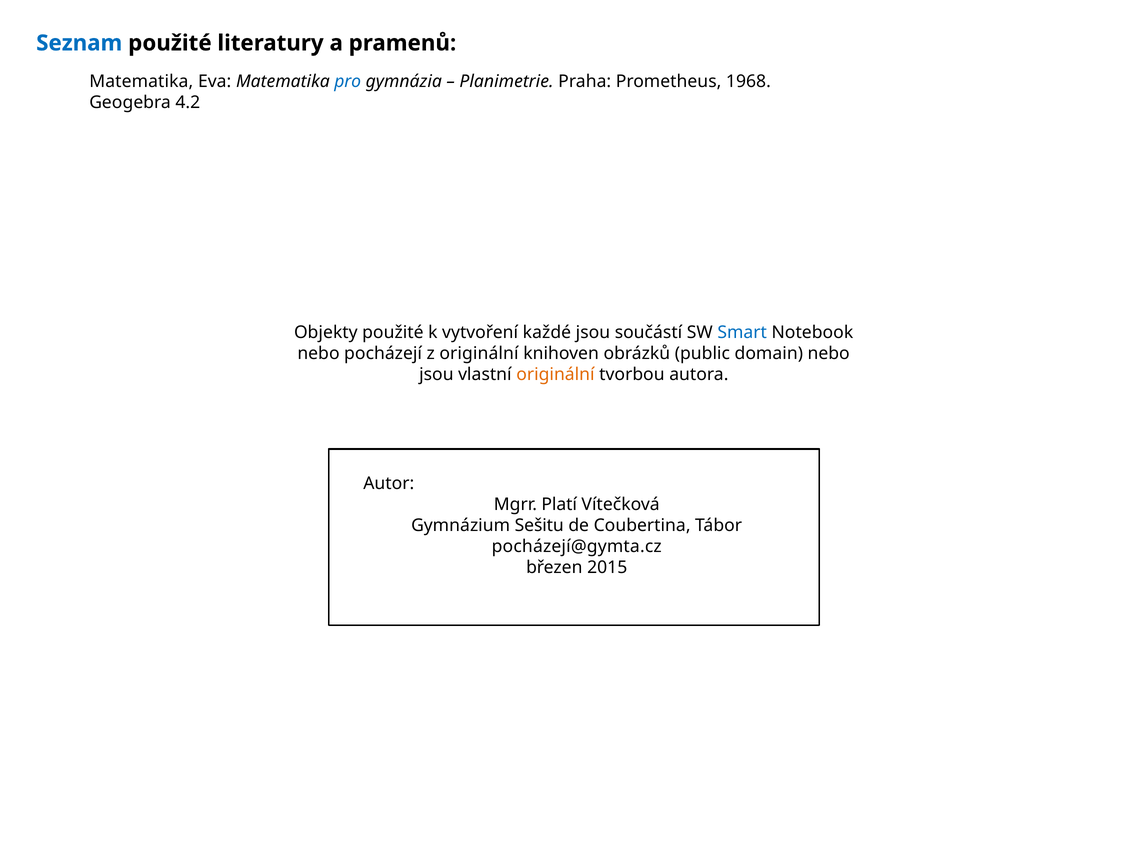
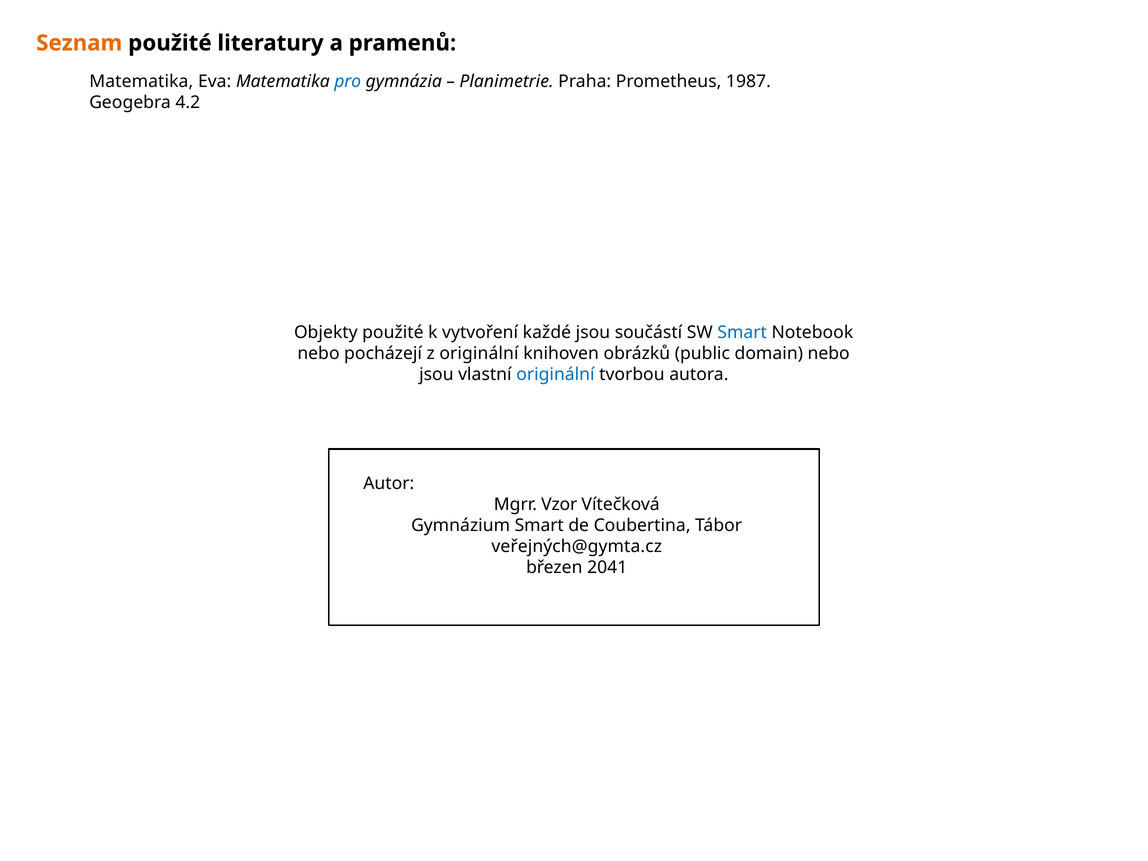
Seznam colour: blue -> orange (79, 43)
1968: 1968 -> 1987 (748, 81)
originální colour: orange -> blue (555, 375)
Platí: Platí -> Vzor (559, 504)
Gymnázium Sešitu: Sešitu -> Smart (539, 525)
pocházejí@gymta.cz: pocházejí@gymta.cz -> veřejných@gymta.cz (577, 546)
2015: 2015 -> 2041 (607, 567)
